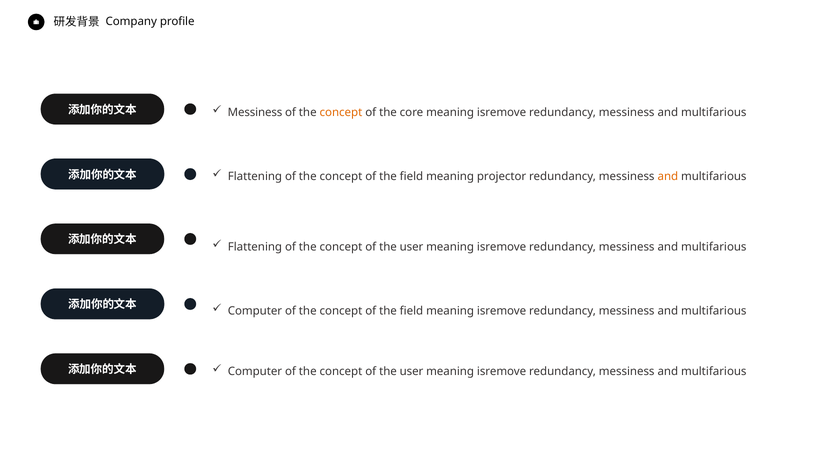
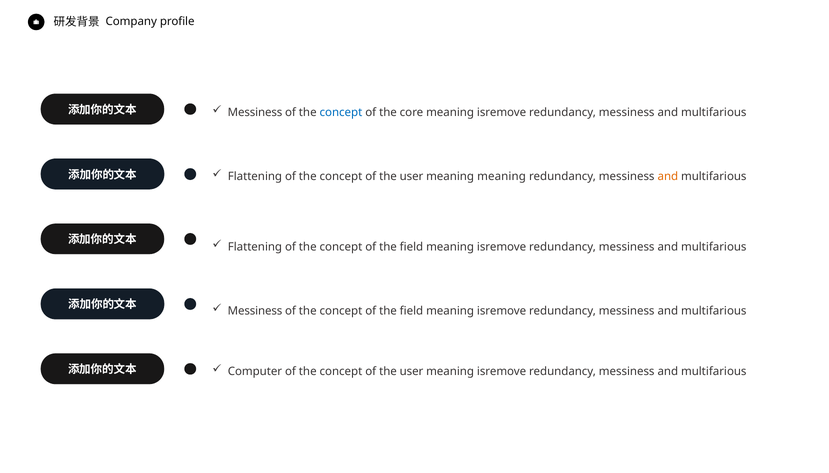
concept colour: orange -> blue (341, 112)
field: field -> user (411, 176)
meaning projector: projector -> meaning (501, 176)
user: user -> field (411, 247)
Computer: Computer -> Messiness (255, 311)
